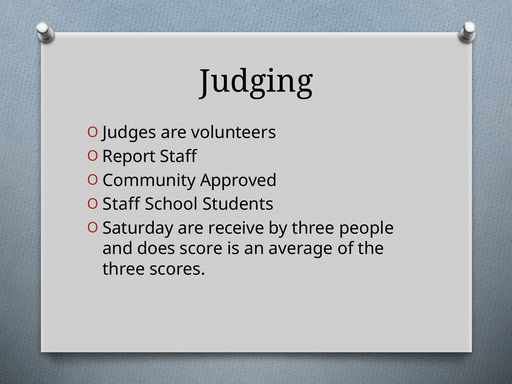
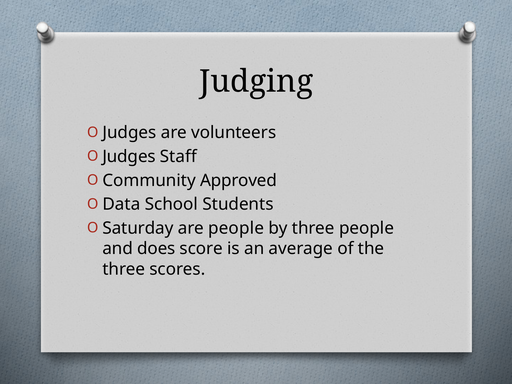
Report: Report -> Judges (129, 157)
Staff: Staff -> Data (121, 204)
are receive: receive -> people (236, 228)
